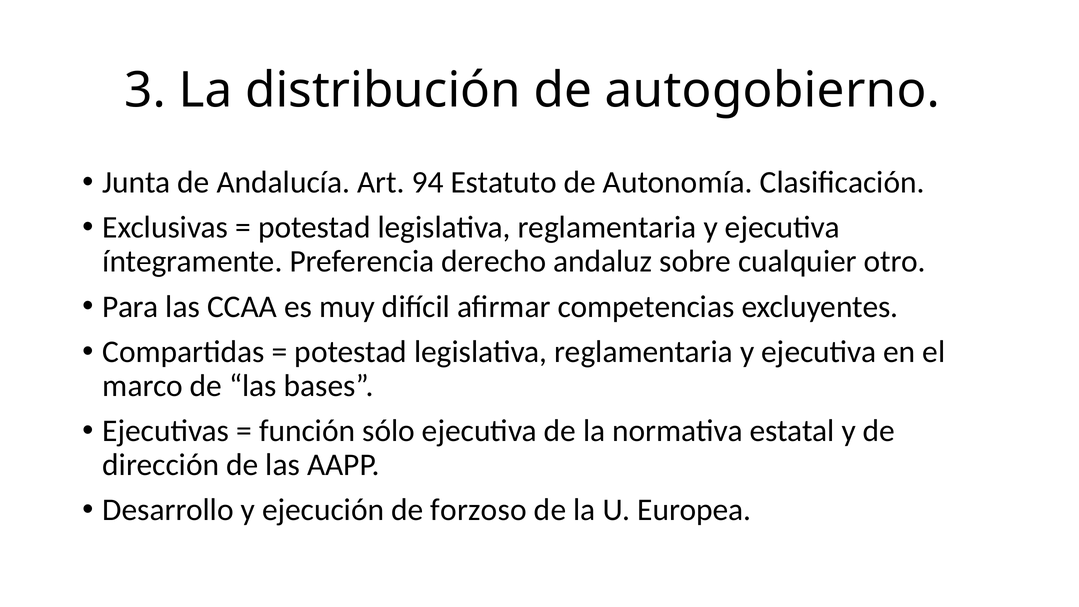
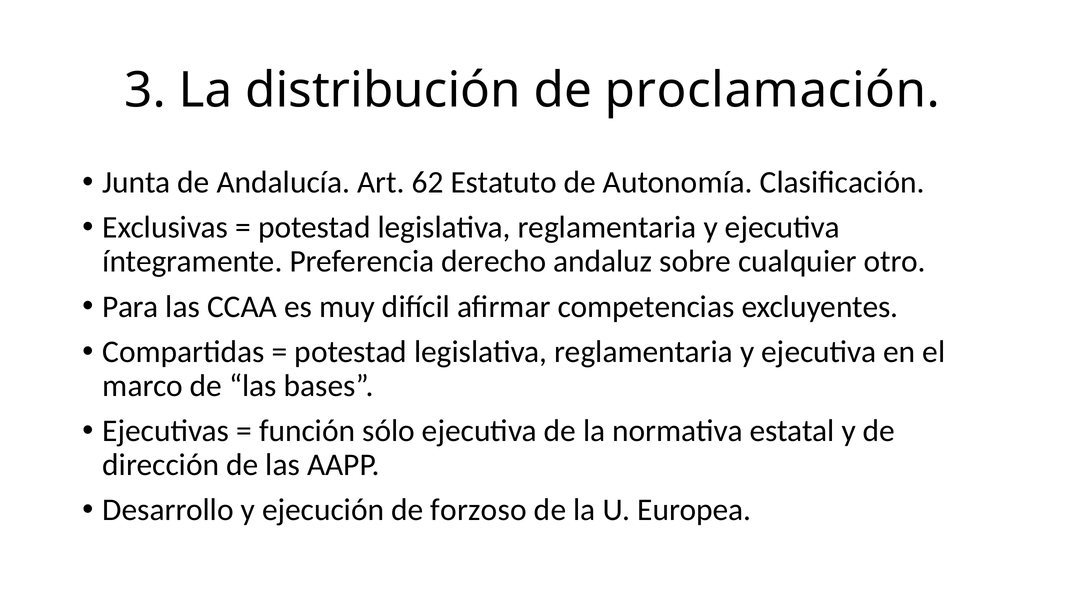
autogobierno: autogobierno -> proclamación (772, 91)
94: 94 -> 62 (428, 182)
